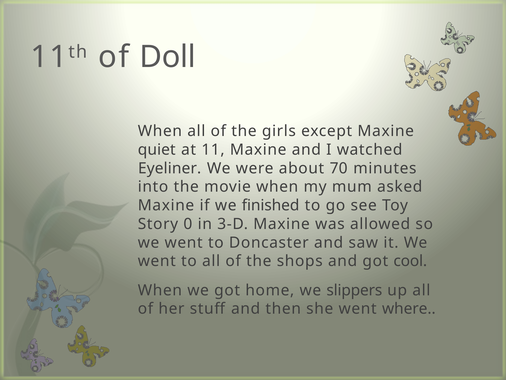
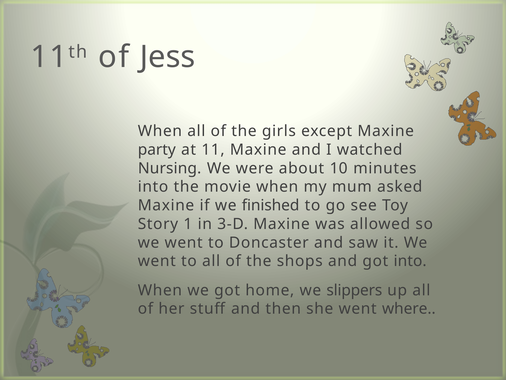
Doll: Doll -> Jess (168, 57)
quiet: quiet -> party (157, 150)
Eyeliner: Eyeliner -> Nursing (170, 168)
70: 70 -> 10 (339, 168)
0: 0 -> 1 (188, 224)
got cool: cool -> into (410, 261)
